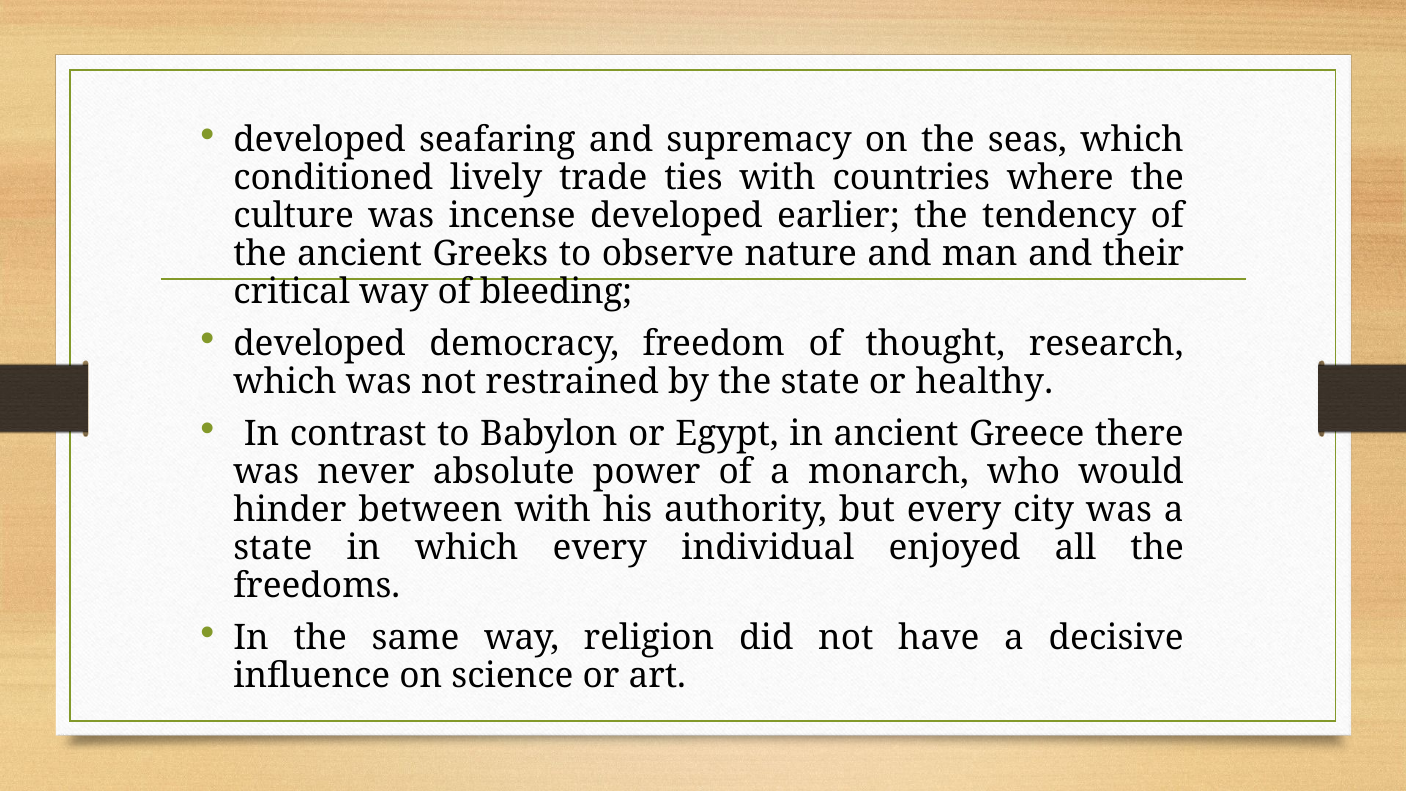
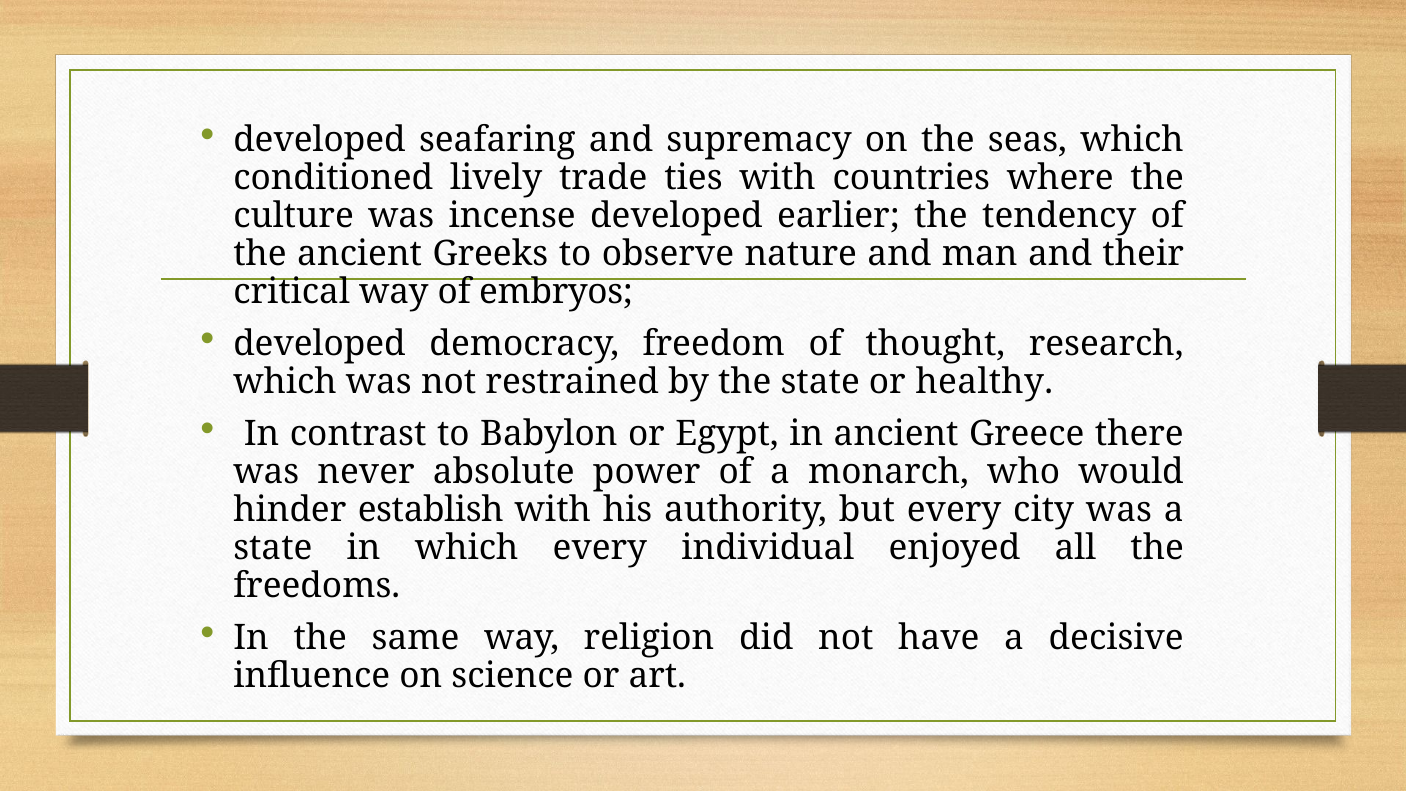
bleeding: bleeding -> embryos (556, 292)
between: between -> establish (431, 510)
